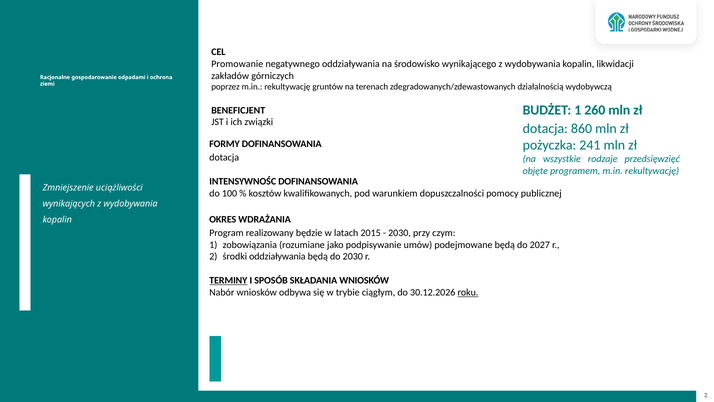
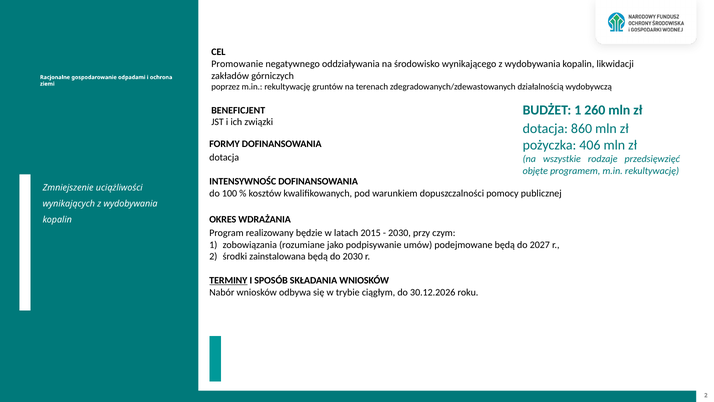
241: 241 -> 406 (590, 145)
środki oddziaływania: oddziaływania -> zainstalowana (277, 256)
roku underline: present -> none (468, 292)
